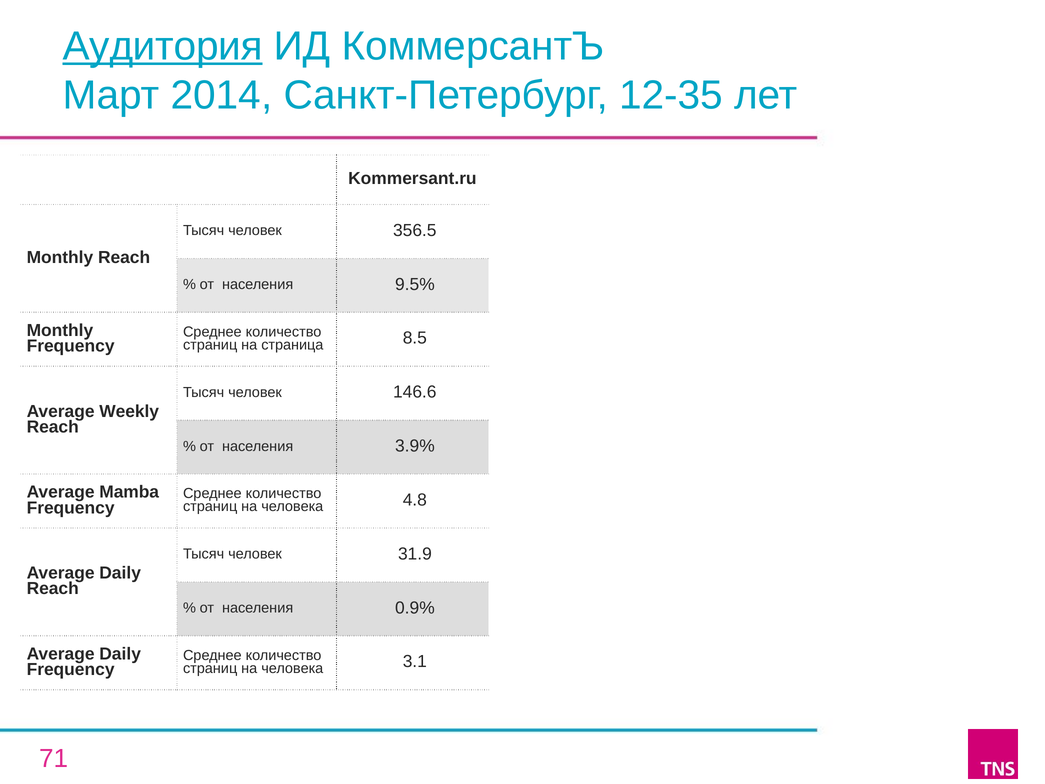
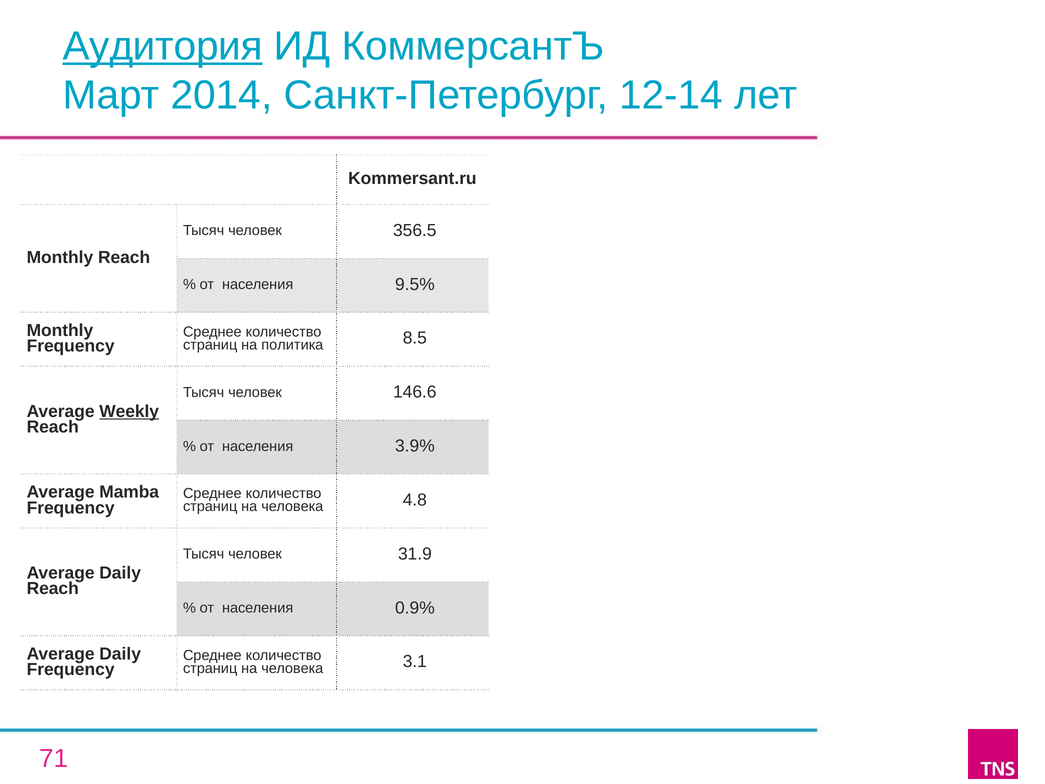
12-35: 12-35 -> 12-14 (671, 95)
страница: страница -> политика (292, 345)
Weekly underline: none -> present (129, 411)
